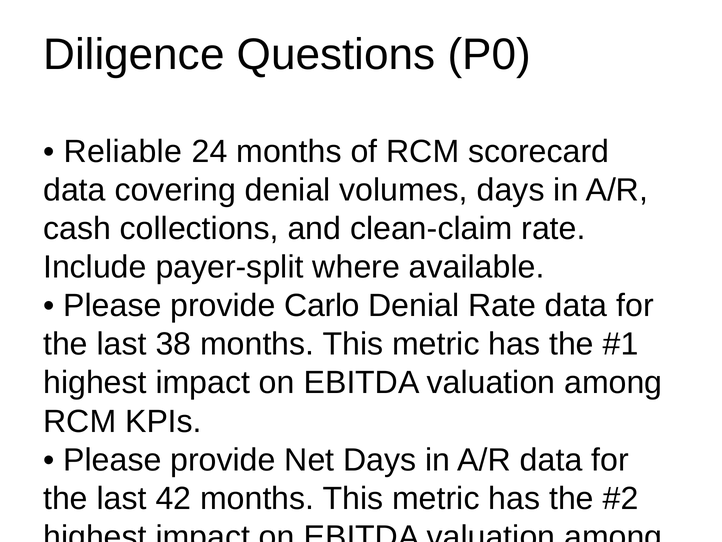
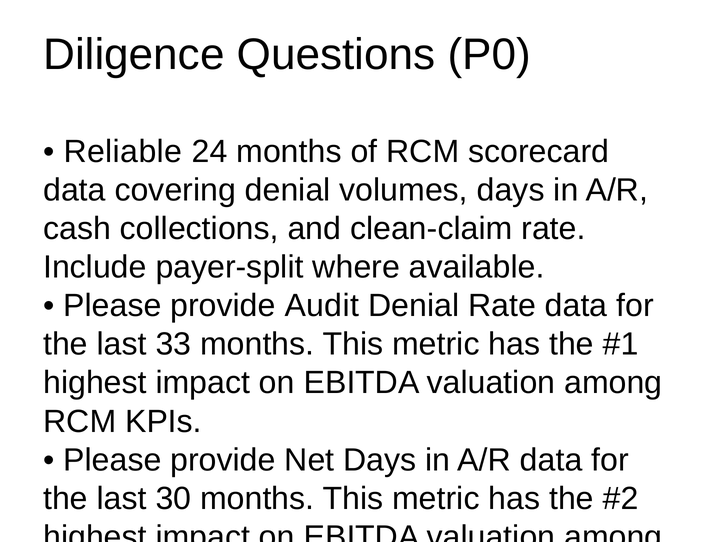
Carlo: Carlo -> Audit (322, 305)
38: 38 -> 33 (173, 344)
42: 42 -> 30 (173, 498)
